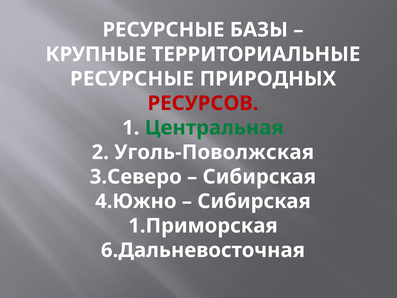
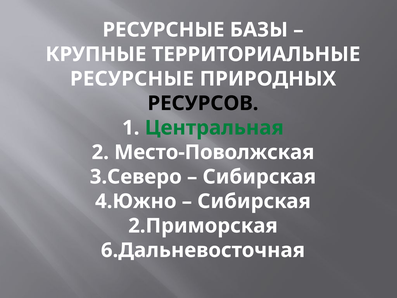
РЕСУРСОВ colour: red -> black (203, 103)
Уголь-Поволжская: Уголь-Поволжская -> Место-Поволжская (214, 152)
1.Приморская: 1.Приморская -> 2.Приморская (203, 226)
